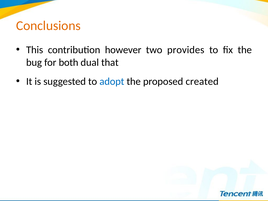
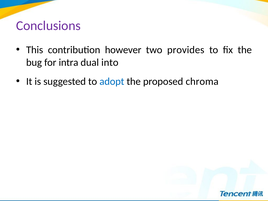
Conclusions colour: orange -> purple (48, 26)
both: both -> intra (69, 62)
that: that -> into (110, 62)
created: created -> chroma (202, 81)
